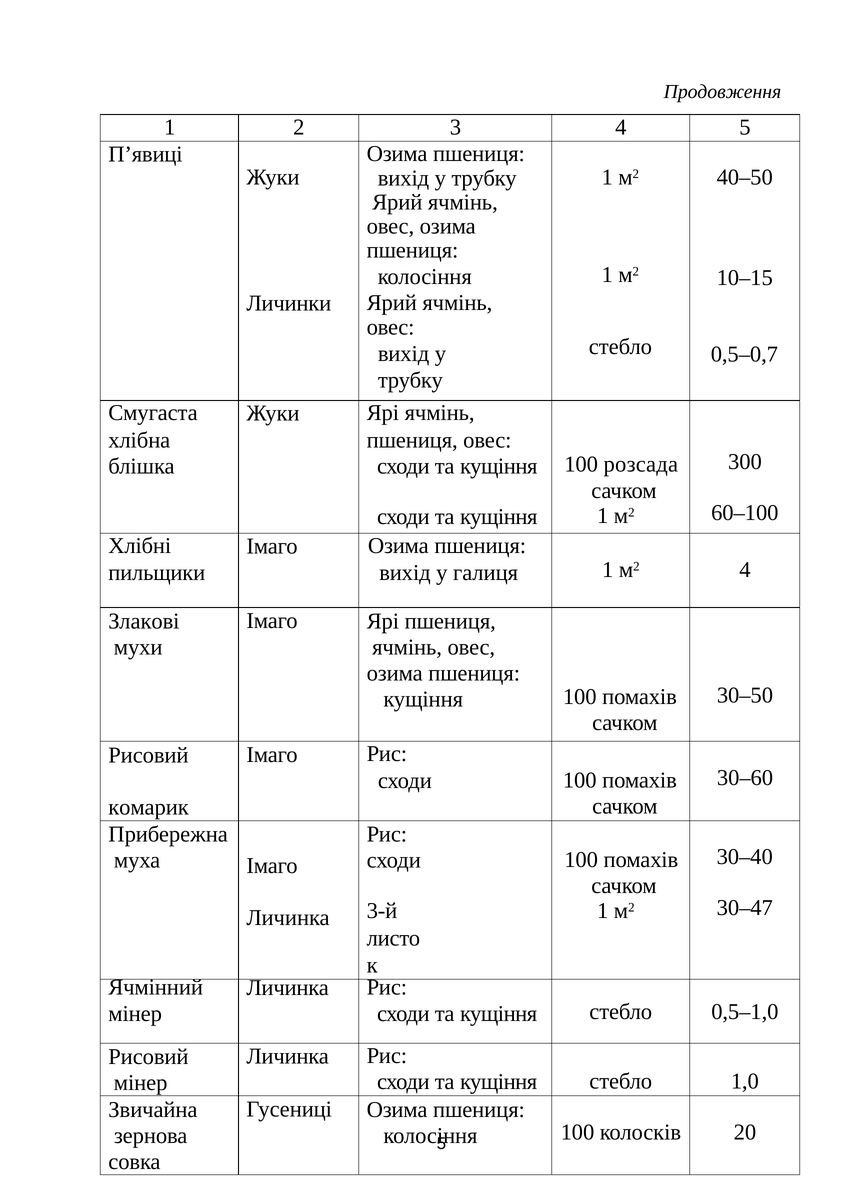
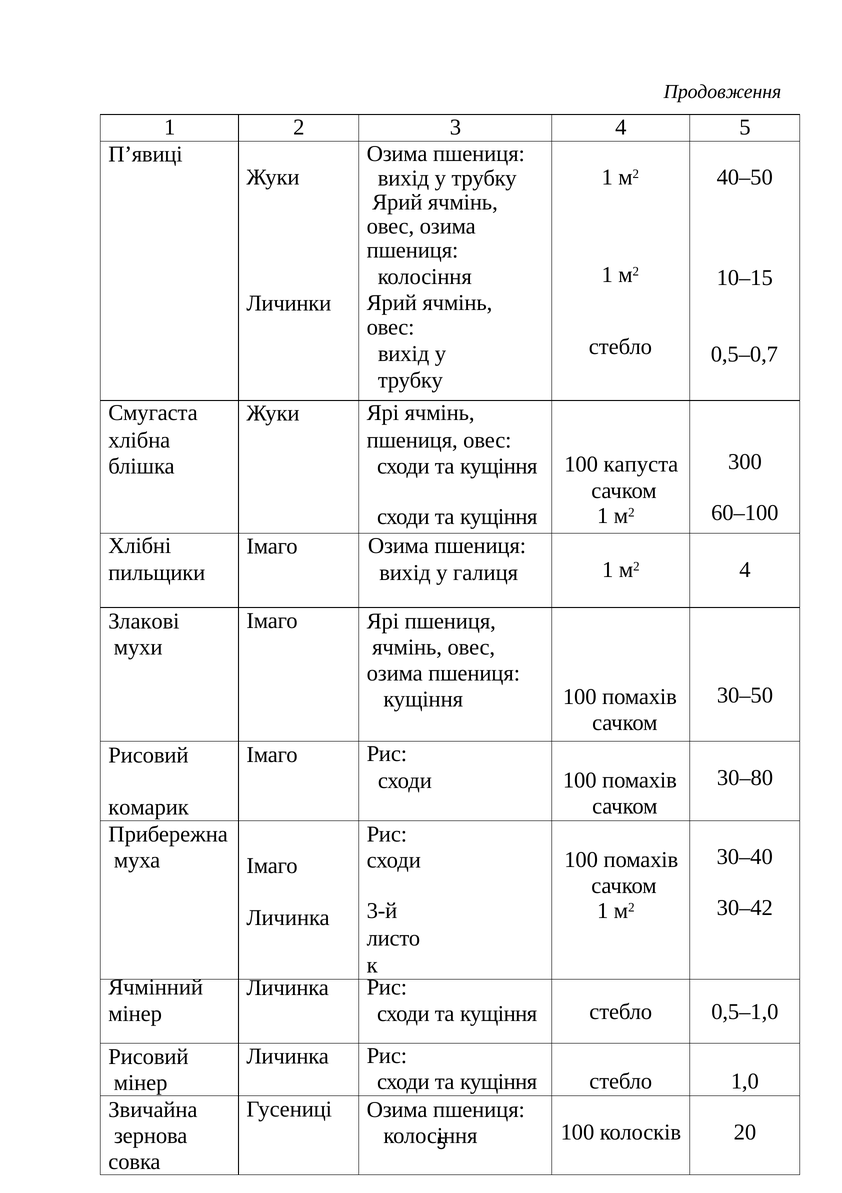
розсада: розсада -> капуста (641, 464)
30–60: 30–60 -> 30–80 (745, 777)
30–47: 30–47 -> 30–42 (745, 907)
